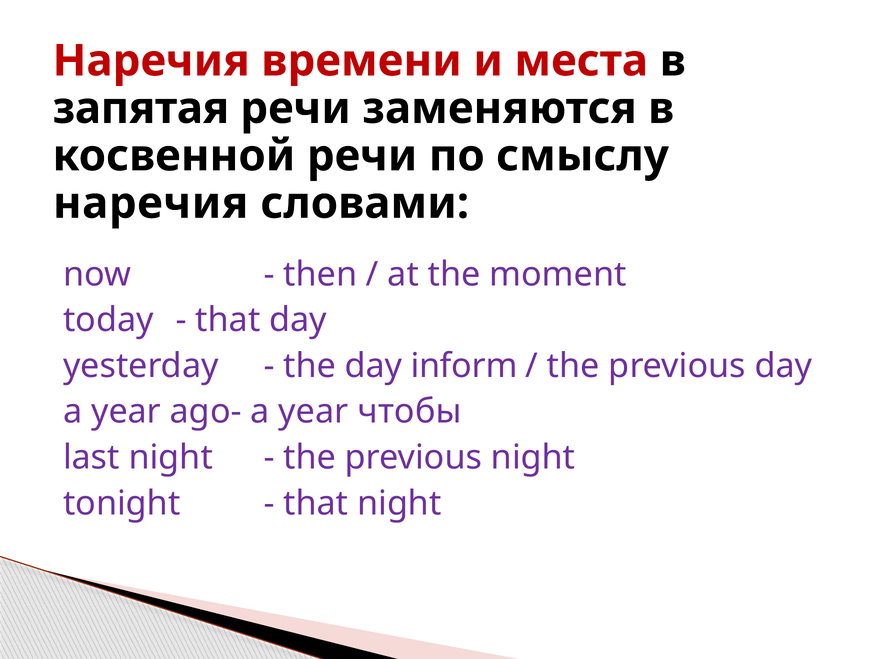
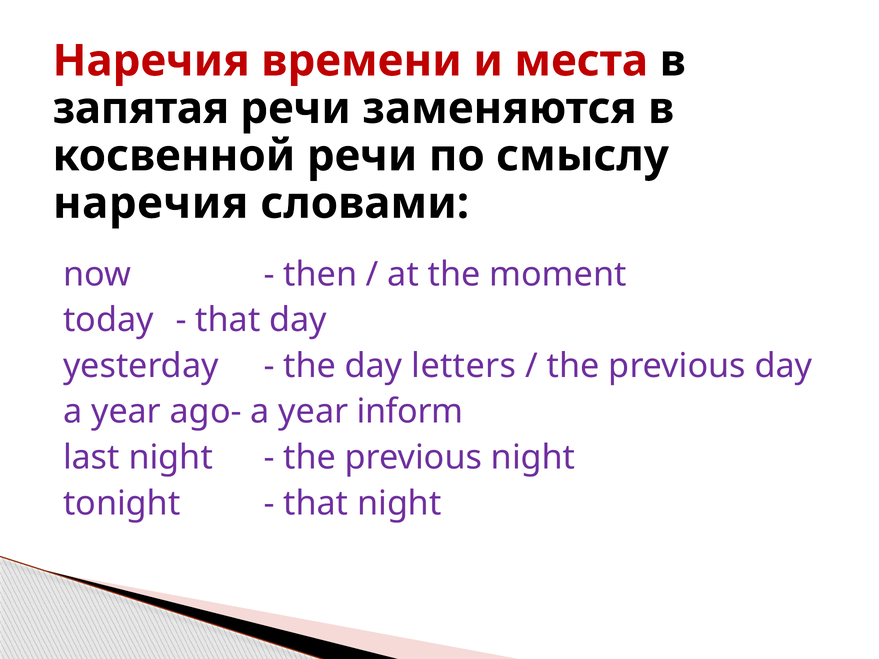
inform: inform -> letters (464, 366)
чтобы: чтобы -> inform (410, 412)
